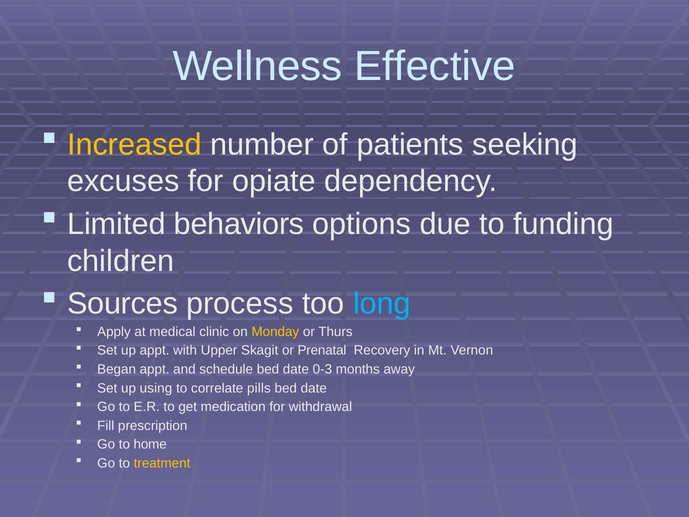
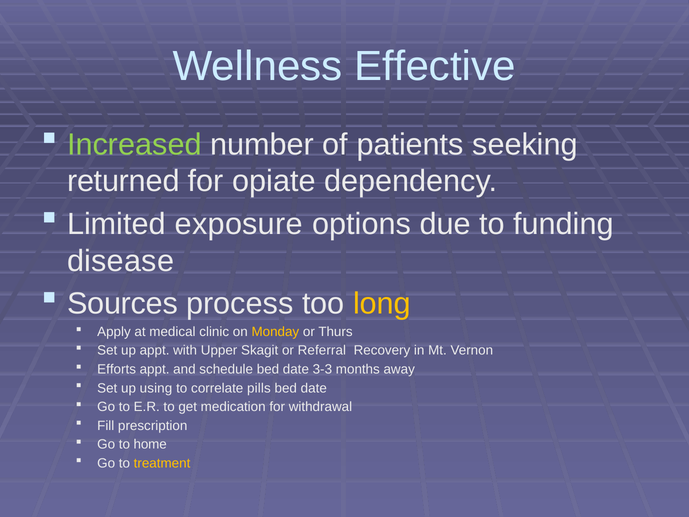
Increased colour: yellow -> light green (134, 144)
excuses: excuses -> returned (123, 181)
behaviors: behaviors -> exposure (239, 224)
children: children -> disease (121, 261)
long colour: light blue -> yellow (382, 304)
Prenatal: Prenatal -> Referral (322, 350)
Began: Began -> Efforts (117, 369)
0-3: 0-3 -> 3-3 (322, 369)
